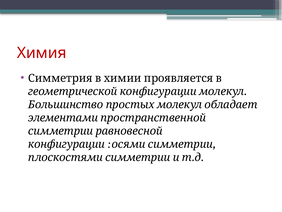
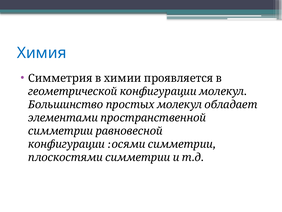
Химия colour: red -> blue (42, 53)
